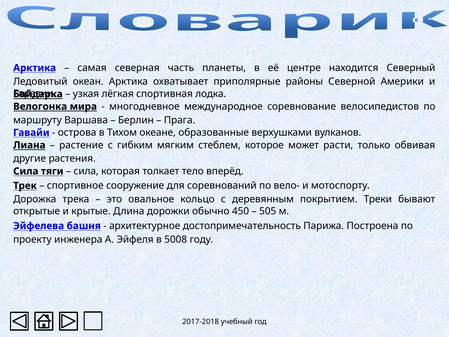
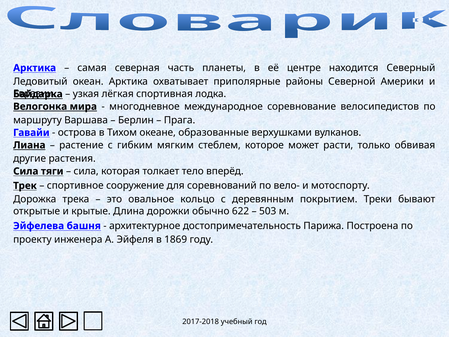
450: 450 -> 622 (241, 211)
505: 505 -> 503 (268, 211)
5008: 5008 -> 1869 (176, 239)
